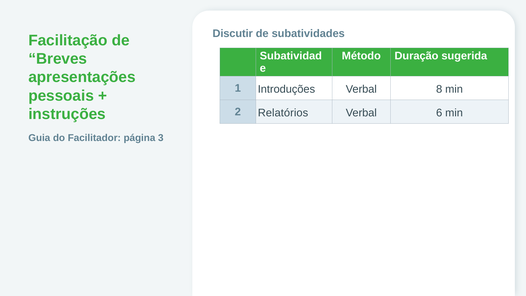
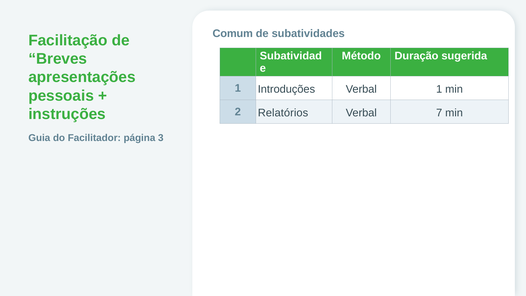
Discutir: Discutir -> Comum (233, 33)
Verbal 8: 8 -> 1 (439, 89)
6: 6 -> 7 (439, 113)
